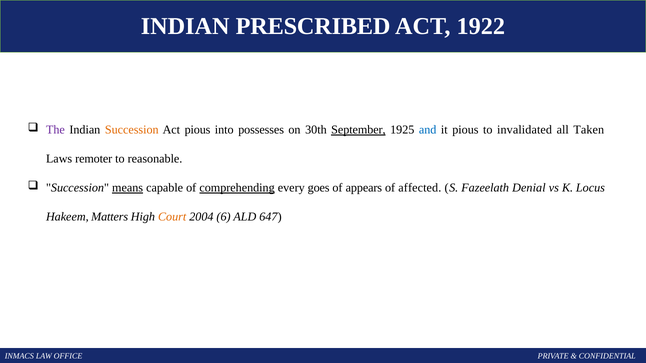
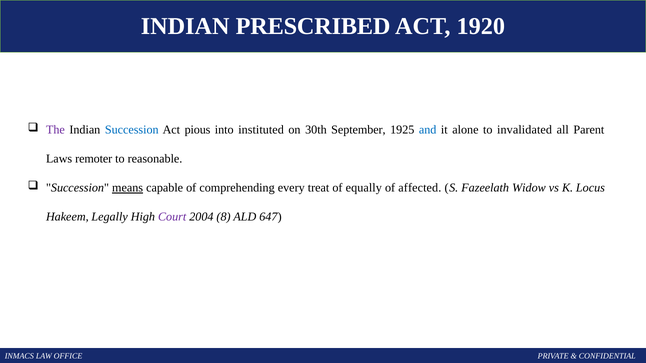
1922: 1922 -> 1920 (481, 26)
Succession colour: orange -> blue (132, 130)
possesses: possesses -> instituted (261, 130)
September underline: present -> none (358, 130)
it pious: pious -> alone (465, 130)
Taken: Taken -> Parent (589, 130)
comprehending underline: present -> none (237, 188)
goes: goes -> treat (319, 188)
appears: appears -> equally (364, 188)
Denial: Denial -> Widow (529, 188)
Matters: Matters -> Legally (110, 217)
Court colour: orange -> purple (172, 217)
6: 6 -> 8 (224, 217)
